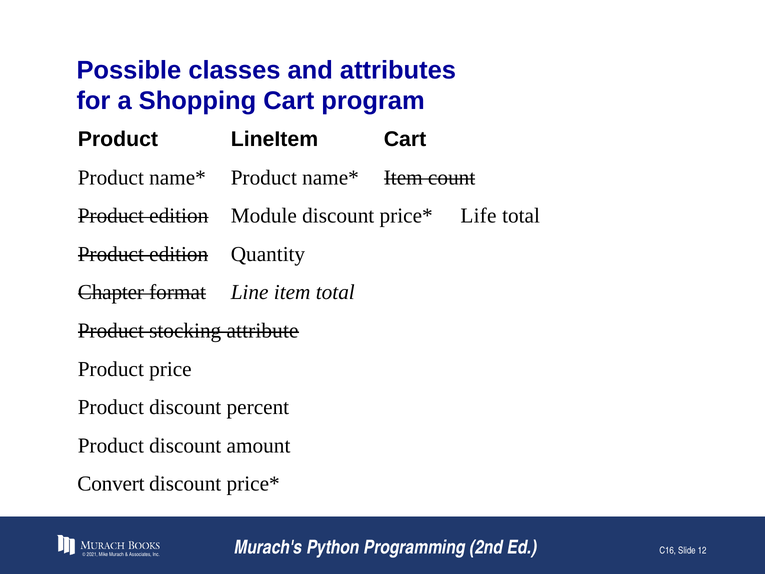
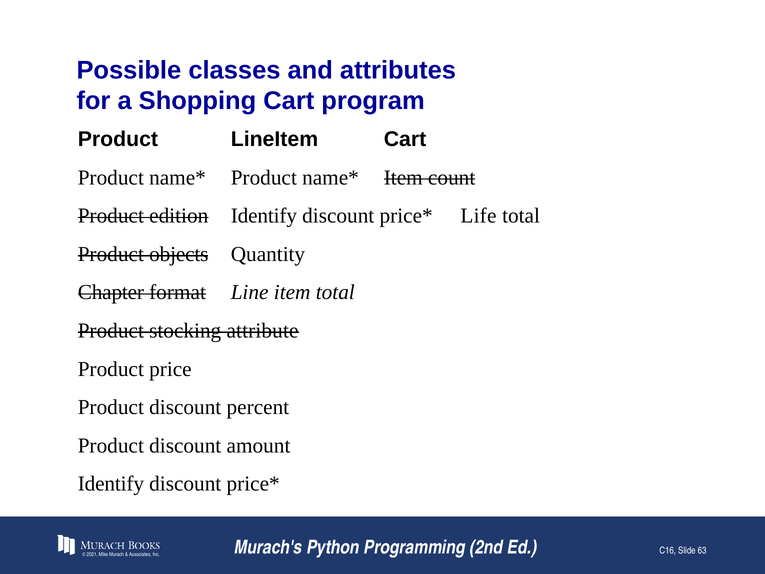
edition Module: Module -> Identify (264, 216)
edition: edition -> objects (179, 254)
Convert: Convert -> Identify (111, 484)
12: 12 -> 63 (702, 550)
